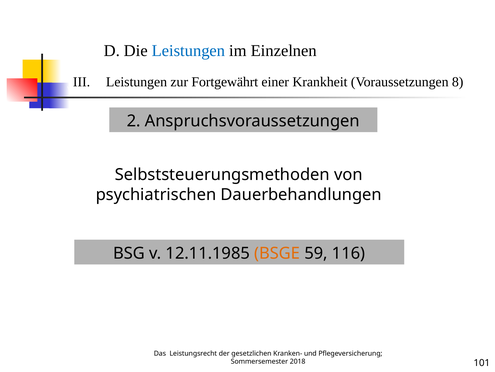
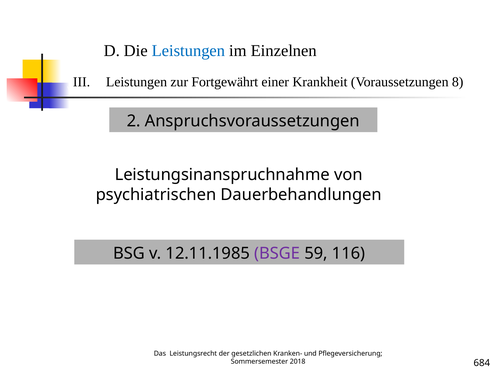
Selbststeuerungsmethoden: Selbststeuerungsmethoden -> Leistungsinanspruchnahme (222, 174)
BSGE colour: orange -> purple (277, 253)
101: 101 -> 684 (482, 362)
